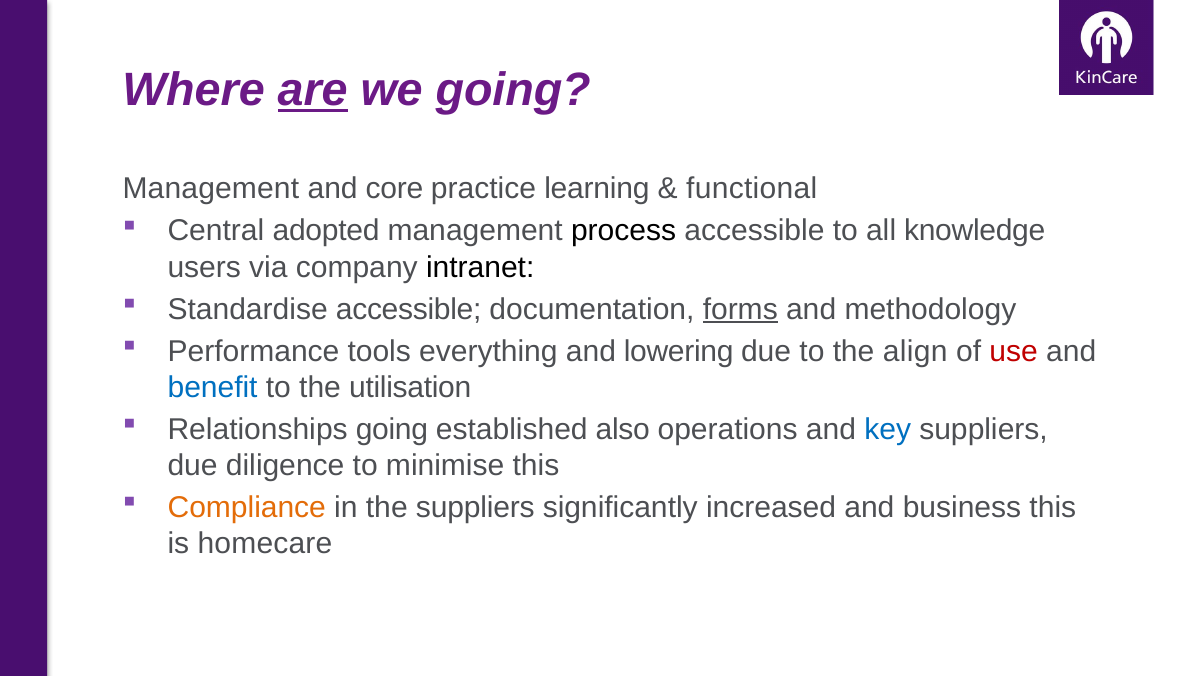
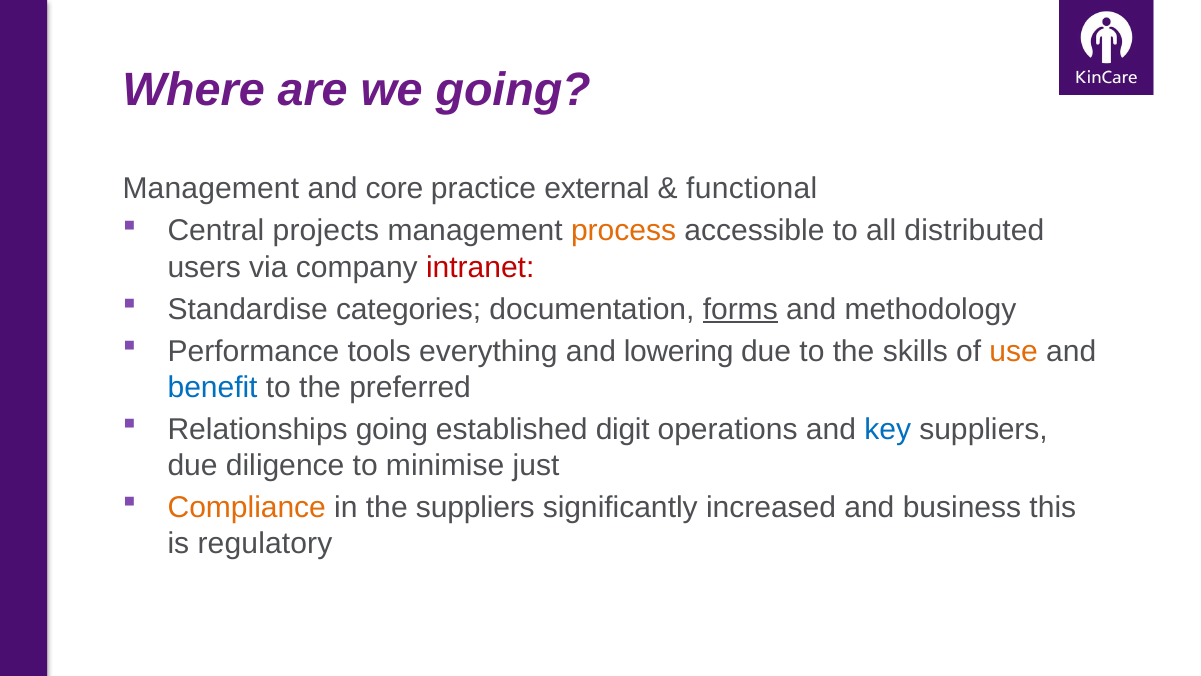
are underline: present -> none (313, 90)
learning: learning -> external (597, 189)
adopted: adopted -> projects (326, 231)
process colour: black -> orange (624, 231)
knowledge: knowledge -> distributed (974, 231)
intranet colour: black -> red (480, 267)
Standardise accessible: accessible -> categories (409, 309)
align: align -> skills (915, 351)
use colour: red -> orange (1014, 351)
utilisation: utilisation -> preferred (410, 387)
also: also -> digit (623, 429)
minimise this: this -> just (536, 465)
homecare: homecare -> regulatory (265, 543)
